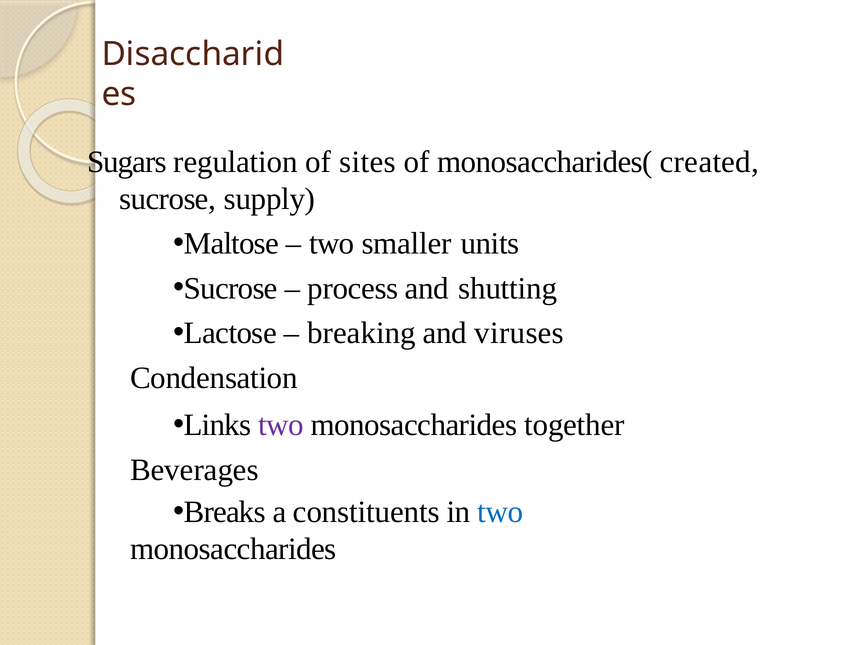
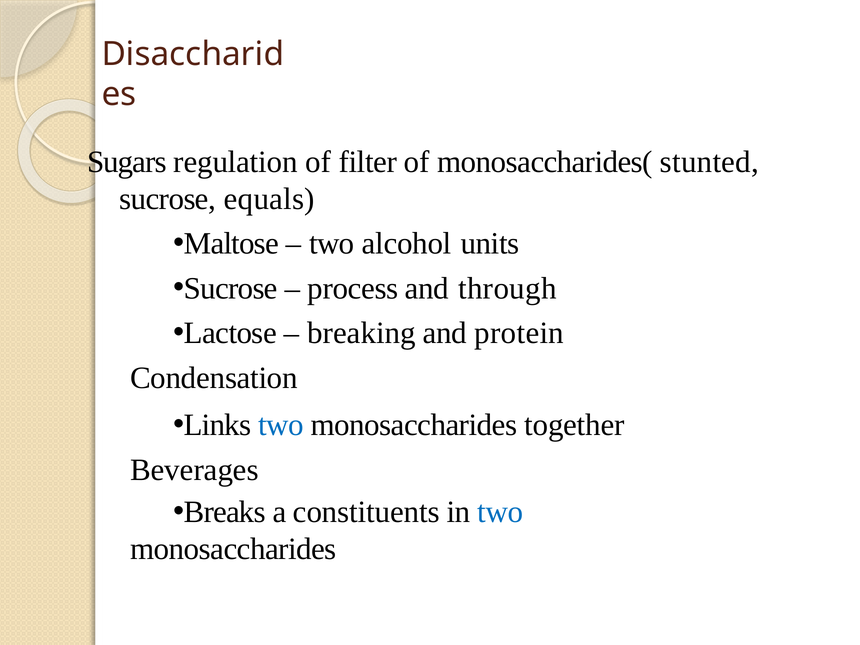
sites: sites -> filter (368, 162)
created: created -> stunted (709, 162)
supply: supply -> equals (269, 199)
smaller: smaller -> alcohol (407, 244)
shutting: shutting -> through (507, 288)
viruses: viruses -> protein (519, 333)
two colour: purple -> blue (281, 425)
